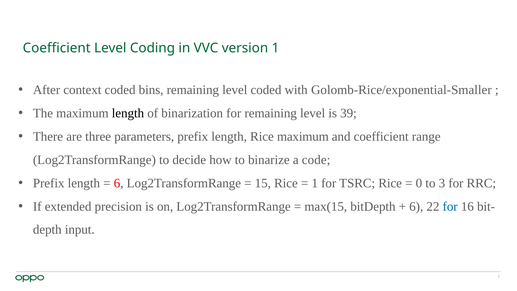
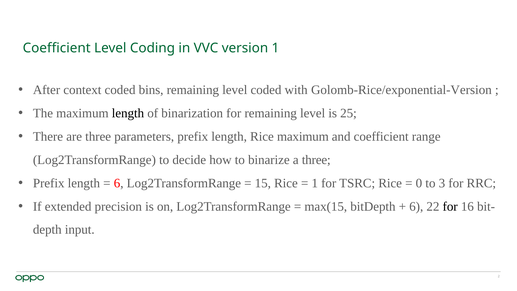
Golomb-Rice/exponential-Smaller: Golomb-Rice/exponential-Smaller -> Golomb-Rice/exponential-Version (401, 90)
39: 39 -> 25 (348, 113)
a code: code -> three (316, 160)
for colour: blue -> black (450, 206)
